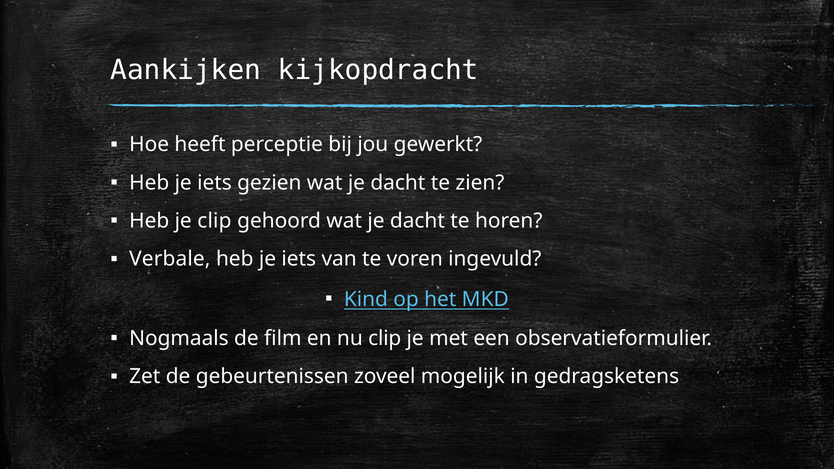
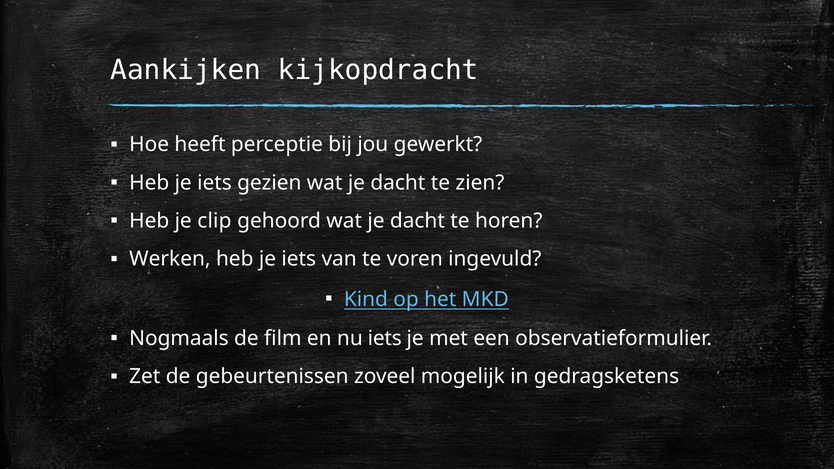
Verbale: Verbale -> Werken (170, 259)
nu clip: clip -> iets (385, 339)
